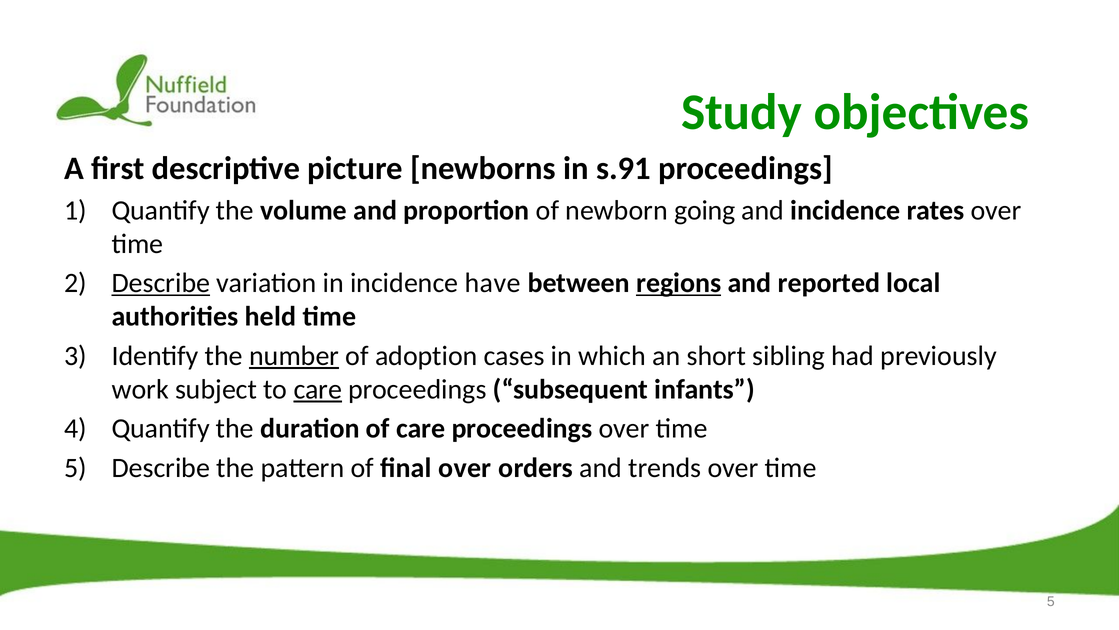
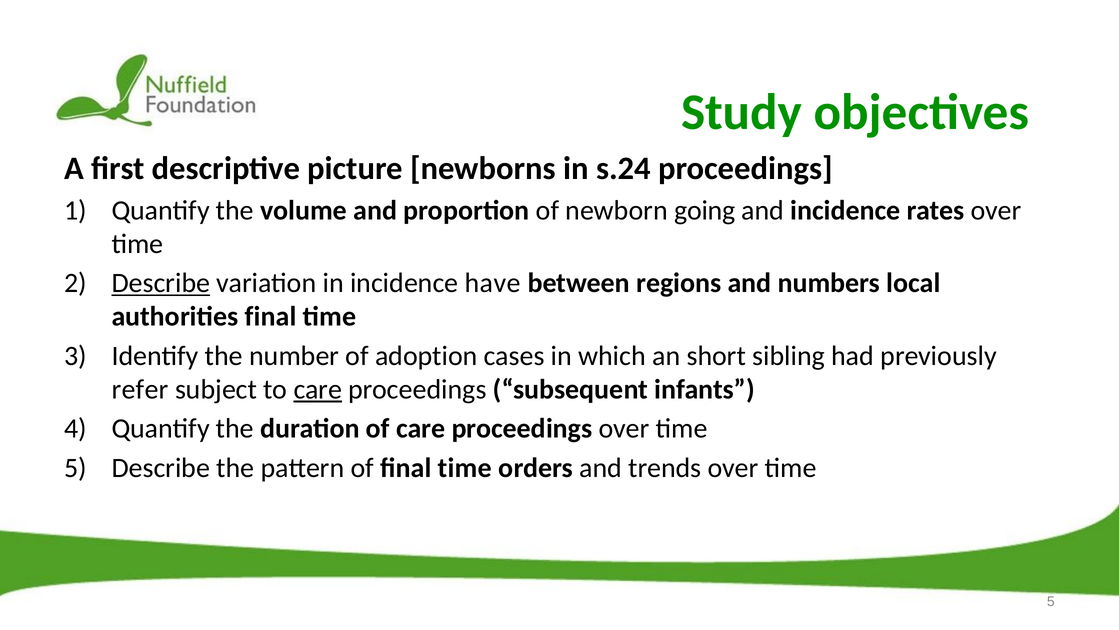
s.91: s.91 -> s.24 (623, 168)
regions underline: present -> none (679, 283)
reported: reported -> numbers (829, 283)
authorities held: held -> final (271, 316)
number underline: present -> none (294, 356)
work: work -> refer (140, 389)
of final over: over -> time (465, 467)
